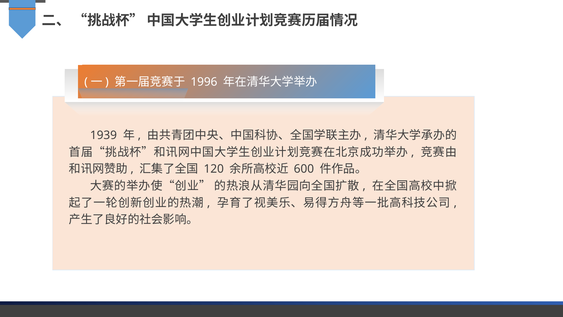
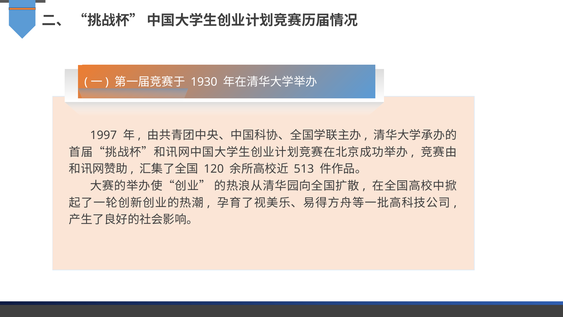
1996: 1996 -> 1930 (204, 82)
1939: 1939 -> 1997 (103, 135)
600: 600 -> 513 (304, 169)
